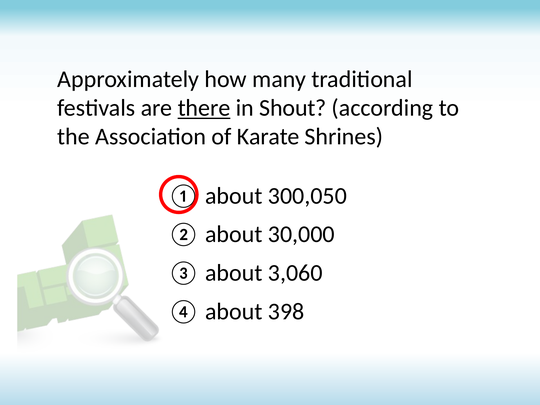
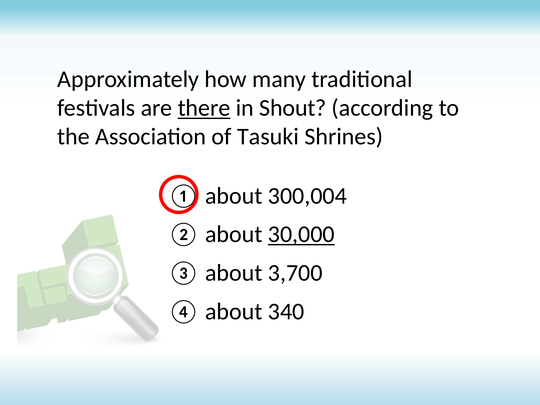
Karate: Karate -> Tasuki (268, 137)
300,050: 300,050 -> 300,004 (307, 196)
30,000 underline: none -> present (301, 234)
3,060: 3,060 -> 3,700 (295, 273)
398: 398 -> 340 (286, 311)
